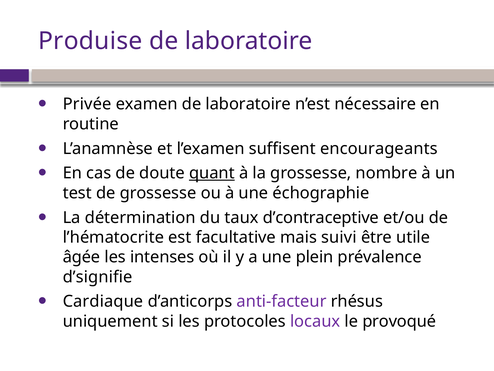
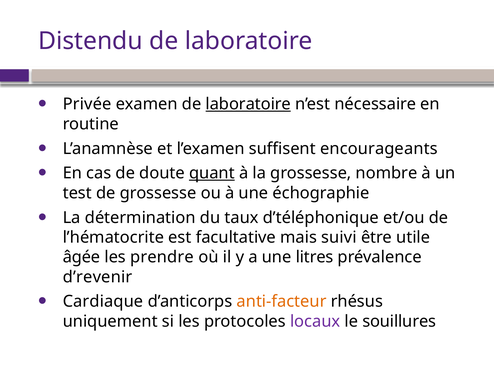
Produise: Produise -> Distendu (90, 41)
laboratoire underline: none -> present (248, 104)
d’contraceptive: d’contraceptive -> d’téléphonique (321, 217)
intenses: intenses -> prendre (162, 257)
plein: plein -> litres (315, 257)
d’signifie: d’signifie -> d’revenir (98, 277)
anti-facteur colour: purple -> orange (282, 301)
provoqué: provoqué -> souillures (399, 321)
